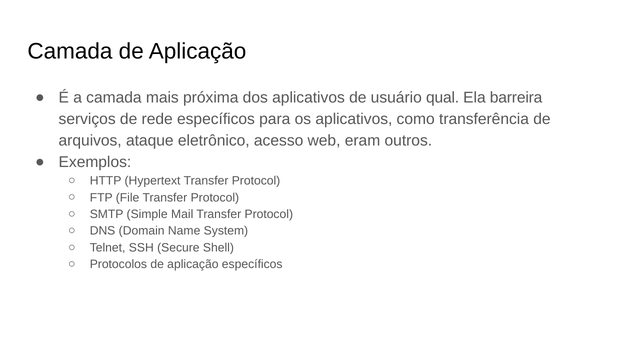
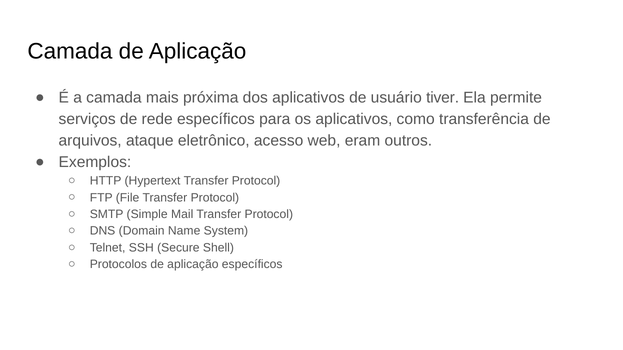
qual: qual -> tiver (443, 98)
barreira: barreira -> permite (516, 98)
